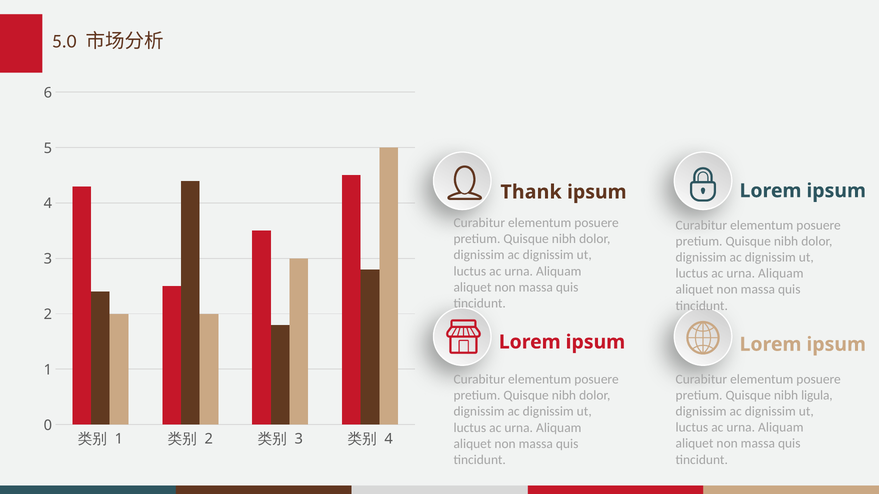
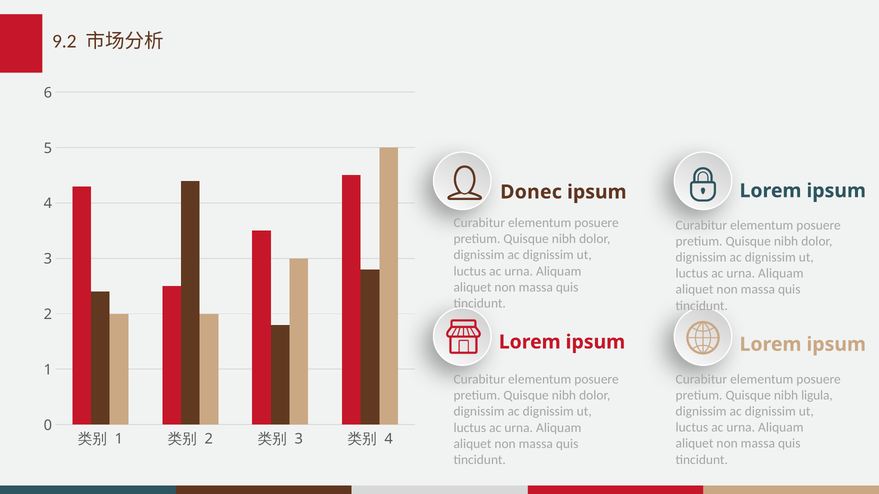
5.0: 5.0 -> 9.2 (64, 41)
Thank: Thank -> Donec (531, 192)
